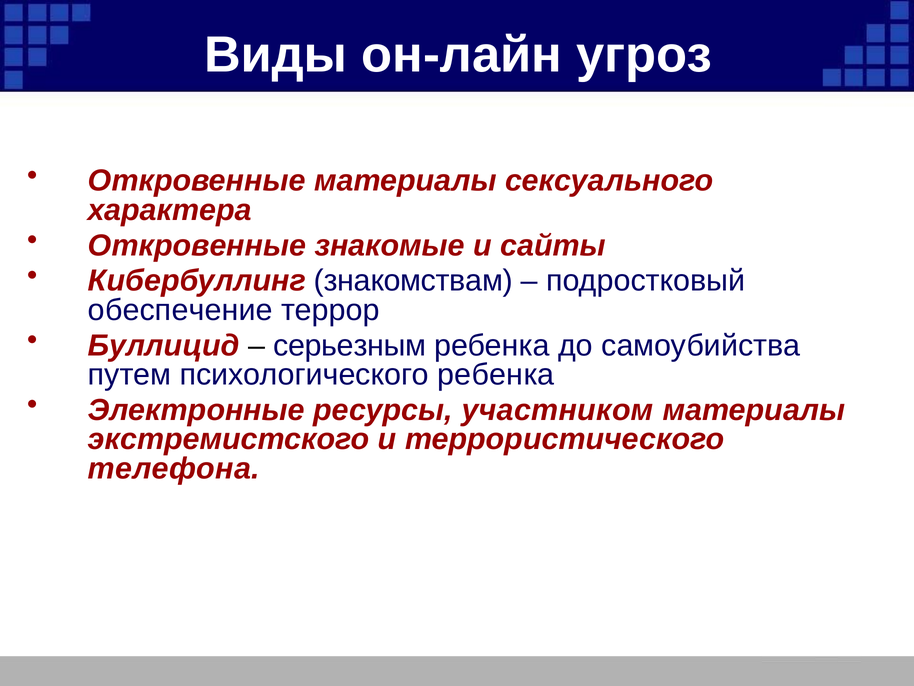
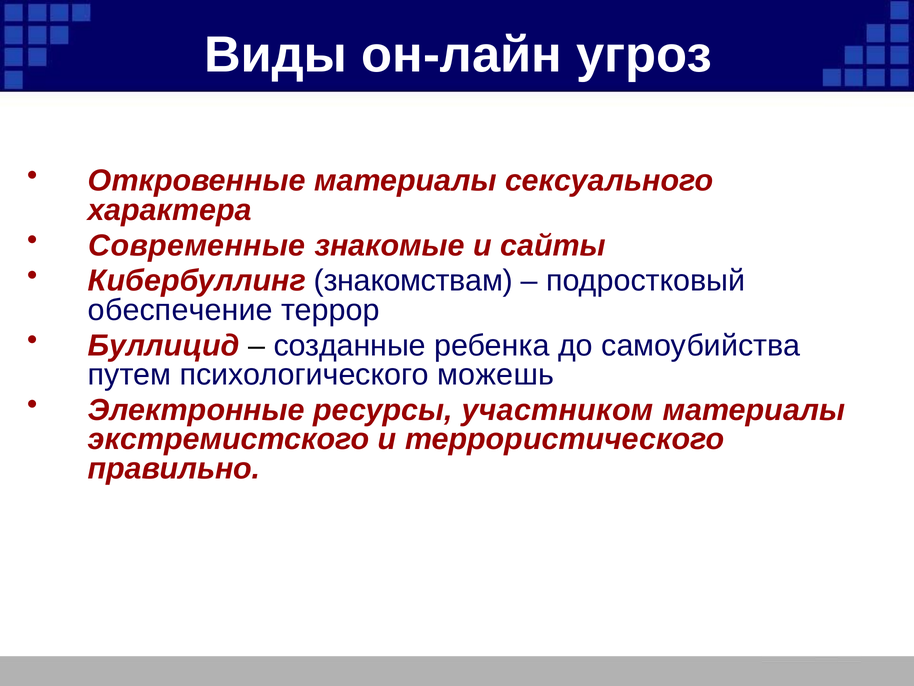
Откровенные: Откровенные -> Современные (197, 245)
серьезным: серьезным -> созданные (350, 345)
психологического ребенка: ребенка -> можешь (496, 374)
телефона: телефона -> правильно (174, 468)
